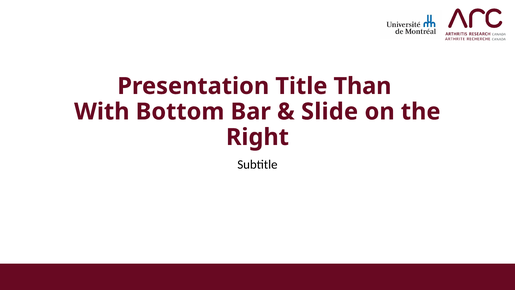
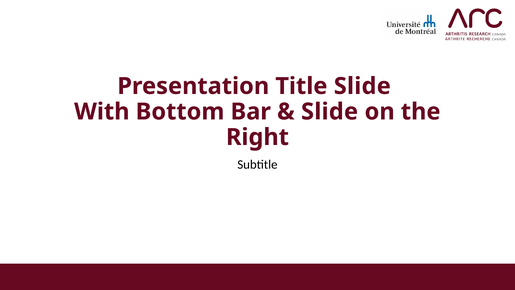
Title Than: Than -> Slide (362, 86)
